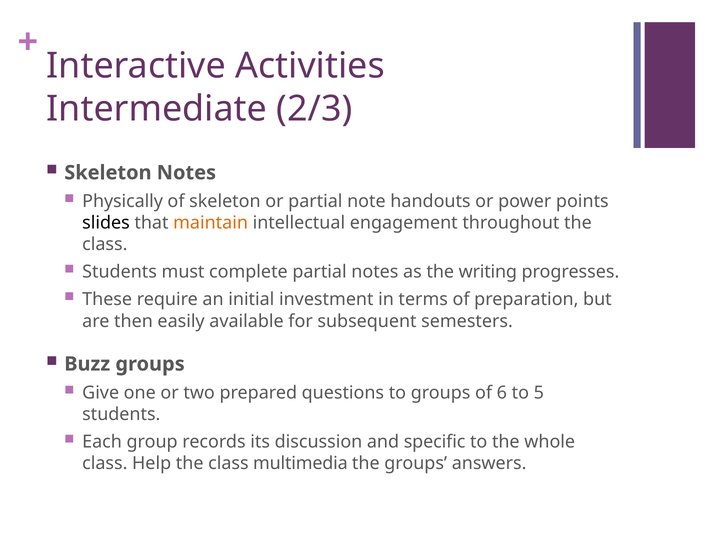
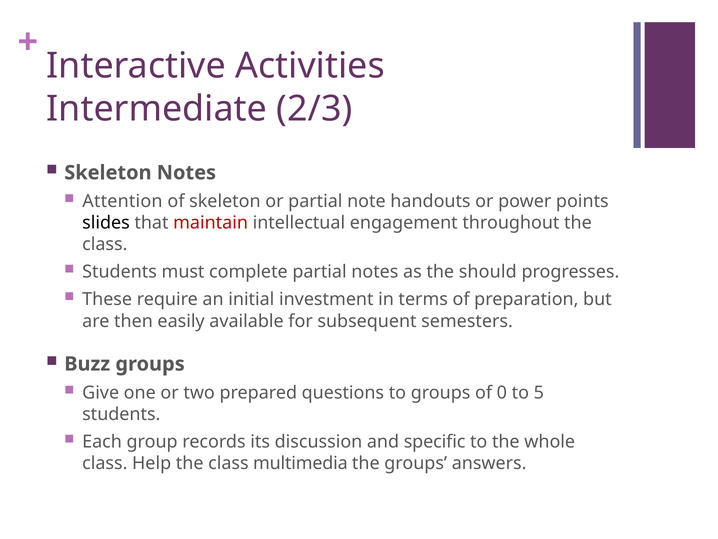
Physically: Physically -> Attention (122, 201)
maintain colour: orange -> red (211, 223)
writing: writing -> should (488, 272)
6: 6 -> 0 (502, 392)
